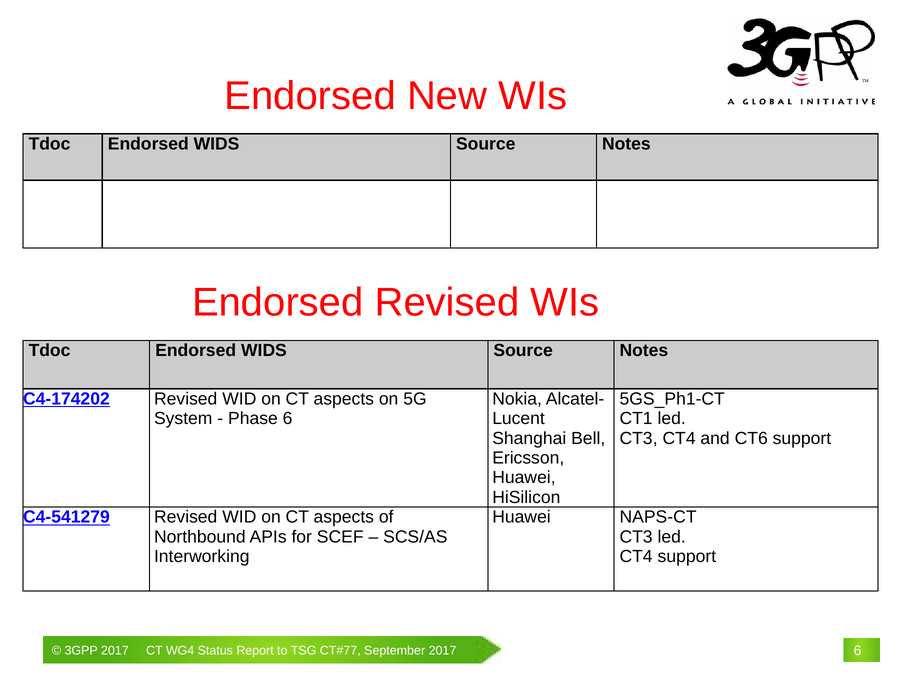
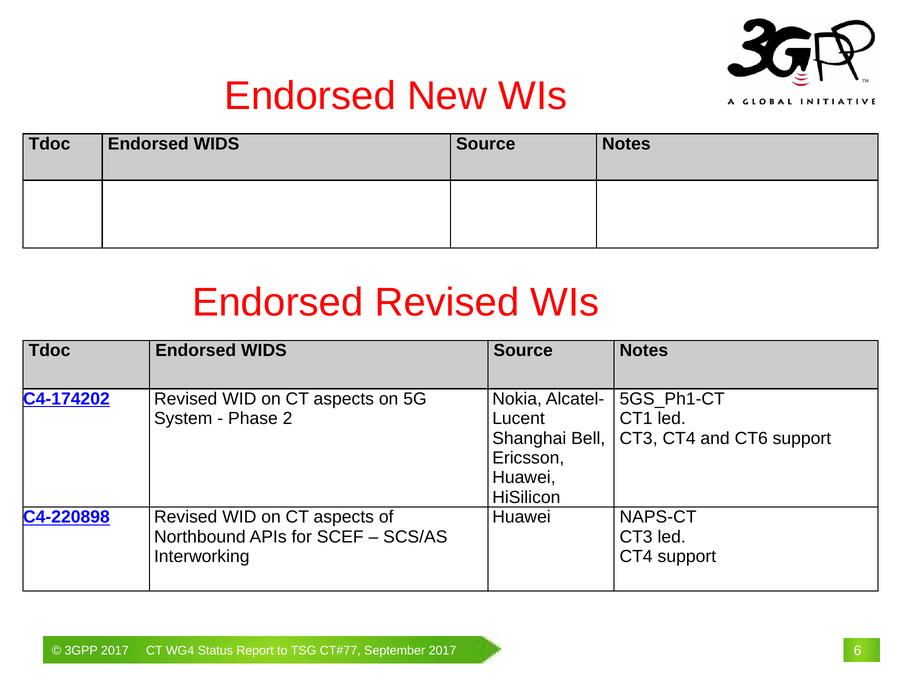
Phase 6: 6 -> 2 (288, 418)
C4-541279: C4-541279 -> C4-220898 (66, 517)
